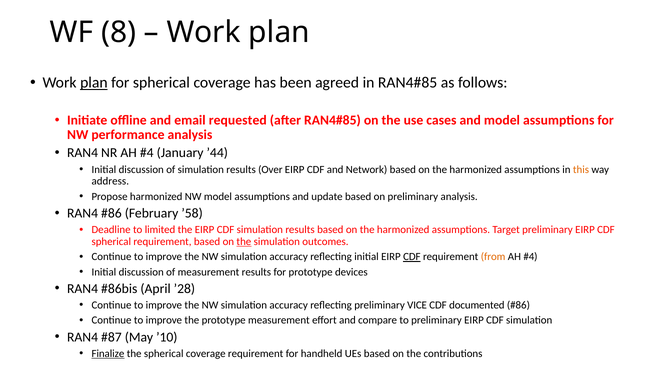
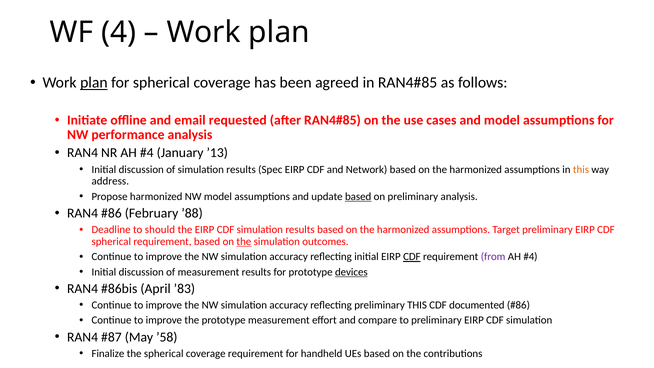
8: 8 -> 4 (119, 32)
’44: ’44 -> ’13 (217, 153)
Over: Over -> Spec (270, 170)
based underline: none -> present (358, 196)
’58: ’58 -> ’88 (192, 213)
limited: limited -> should (160, 230)
from colour: orange -> purple (493, 257)
devices underline: none -> present (351, 272)
’28: ’28 -> ’83 (184, 288)
preliminary VICE: VICE -> THIS (417, 305)
’10: ’10 -> ’58 (167, 337)
Finalize underline: present -> none (108, 354)
